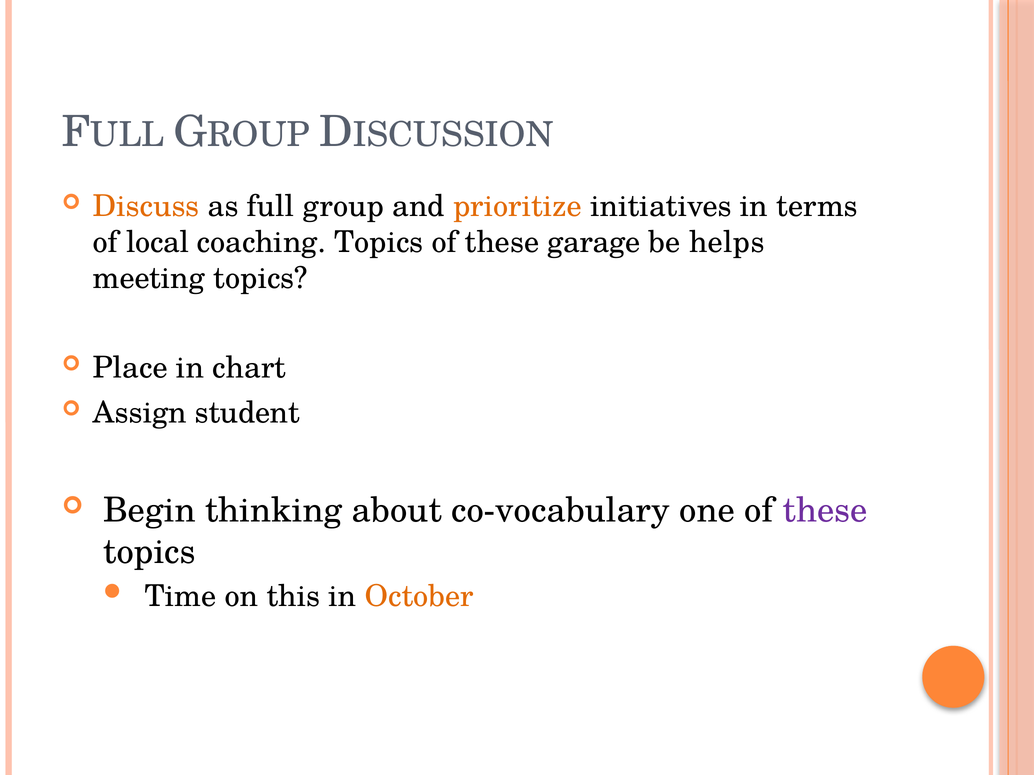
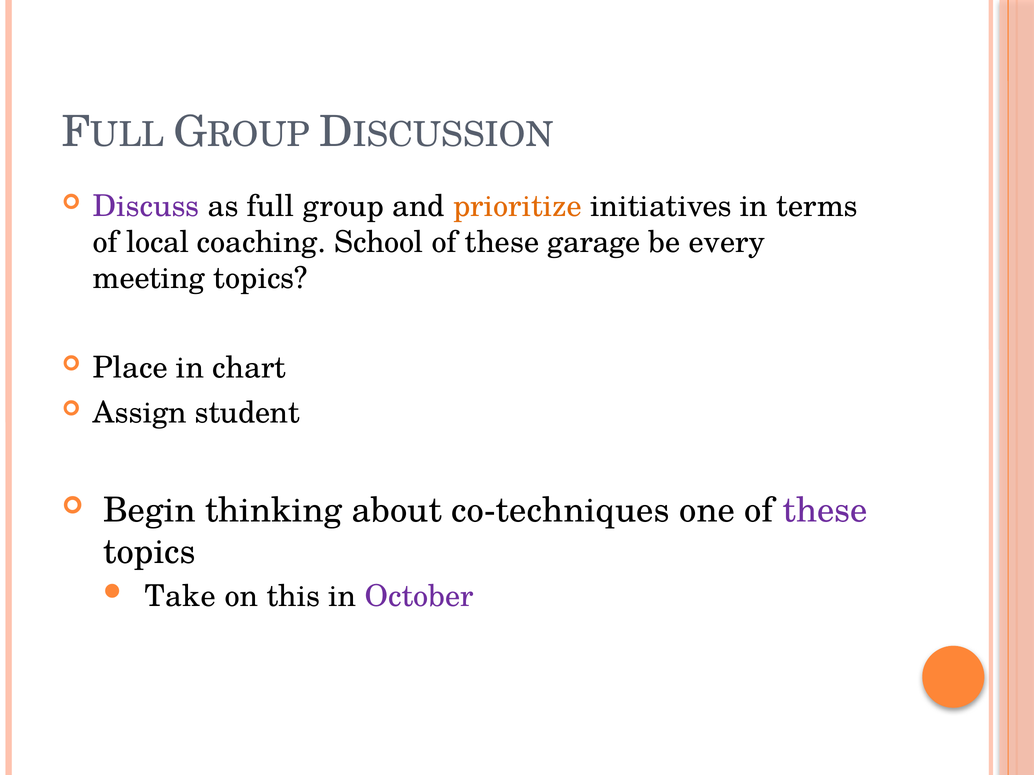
Discuss colour: orange -> purple (146, 206)
coaching Topics: Topics -> School (379, 242)
helps: helps -> every (727, 242)
co-vocabulary: co-vocabulary -> co-techniques (561, 511)
Time: Time -> Take (180, 597)
October colour: orange -> purple (419, 597)
